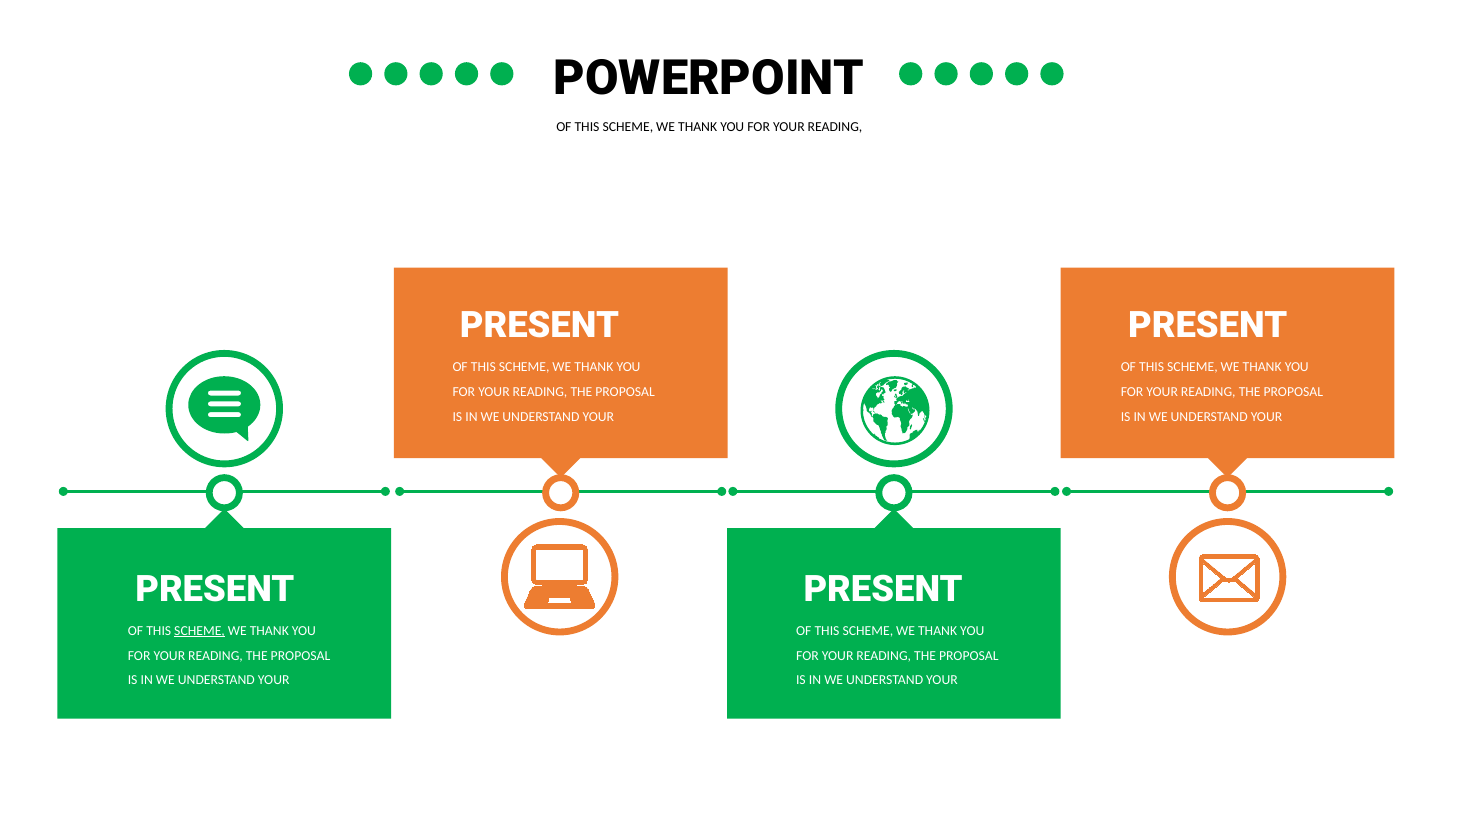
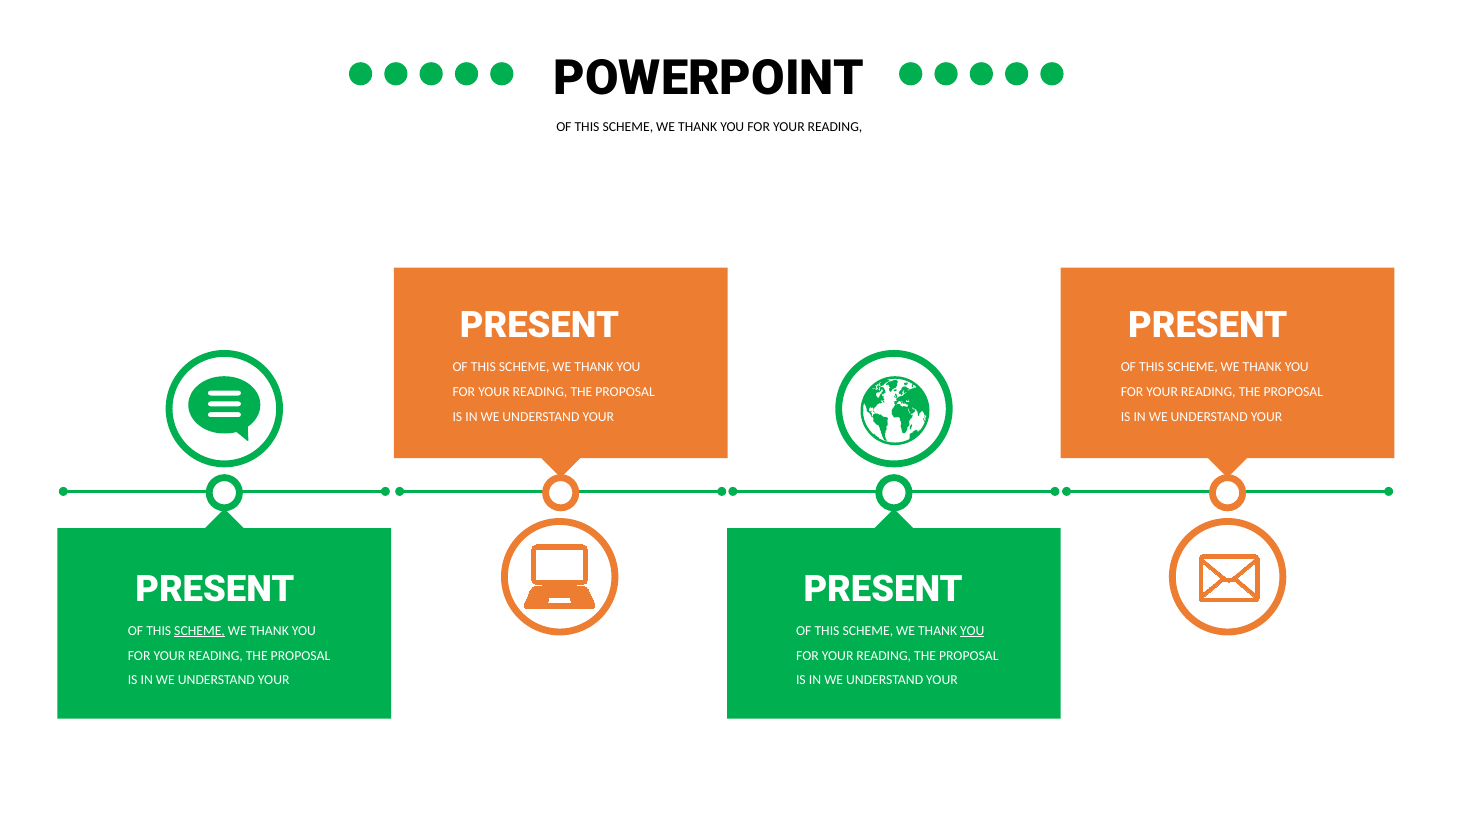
YOU underline: none -> present (972, 631)
